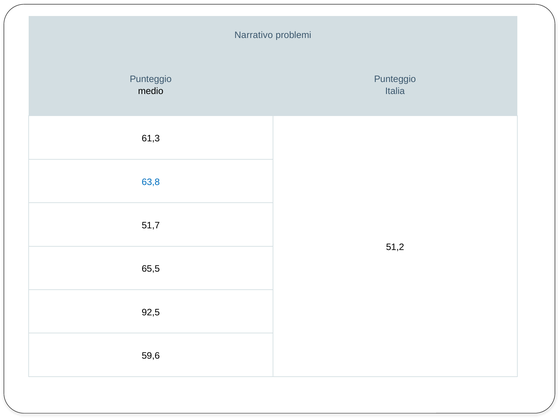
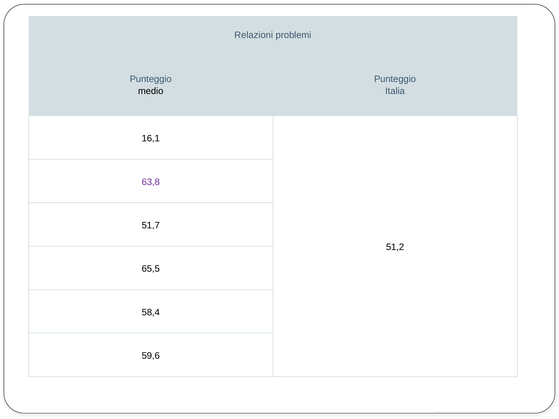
Narrativo: Narrativo -> Relazioni (254, 35)
61,3: 61,3 -> 16,1 (151, 139)
63,8 colour: blue -> purple (151, 182)
92,5: 92,5 -> 58,4 (151, 313)
